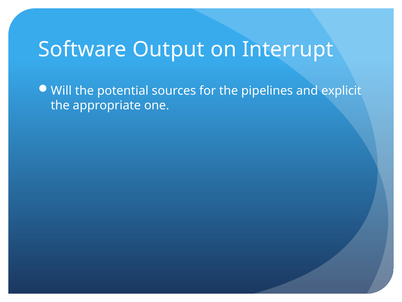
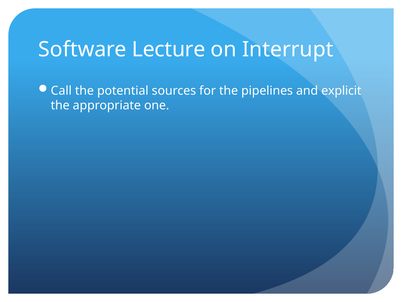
Output: Output -> Lecture (169, 49)
Will: Will -> Call (61, 91)
